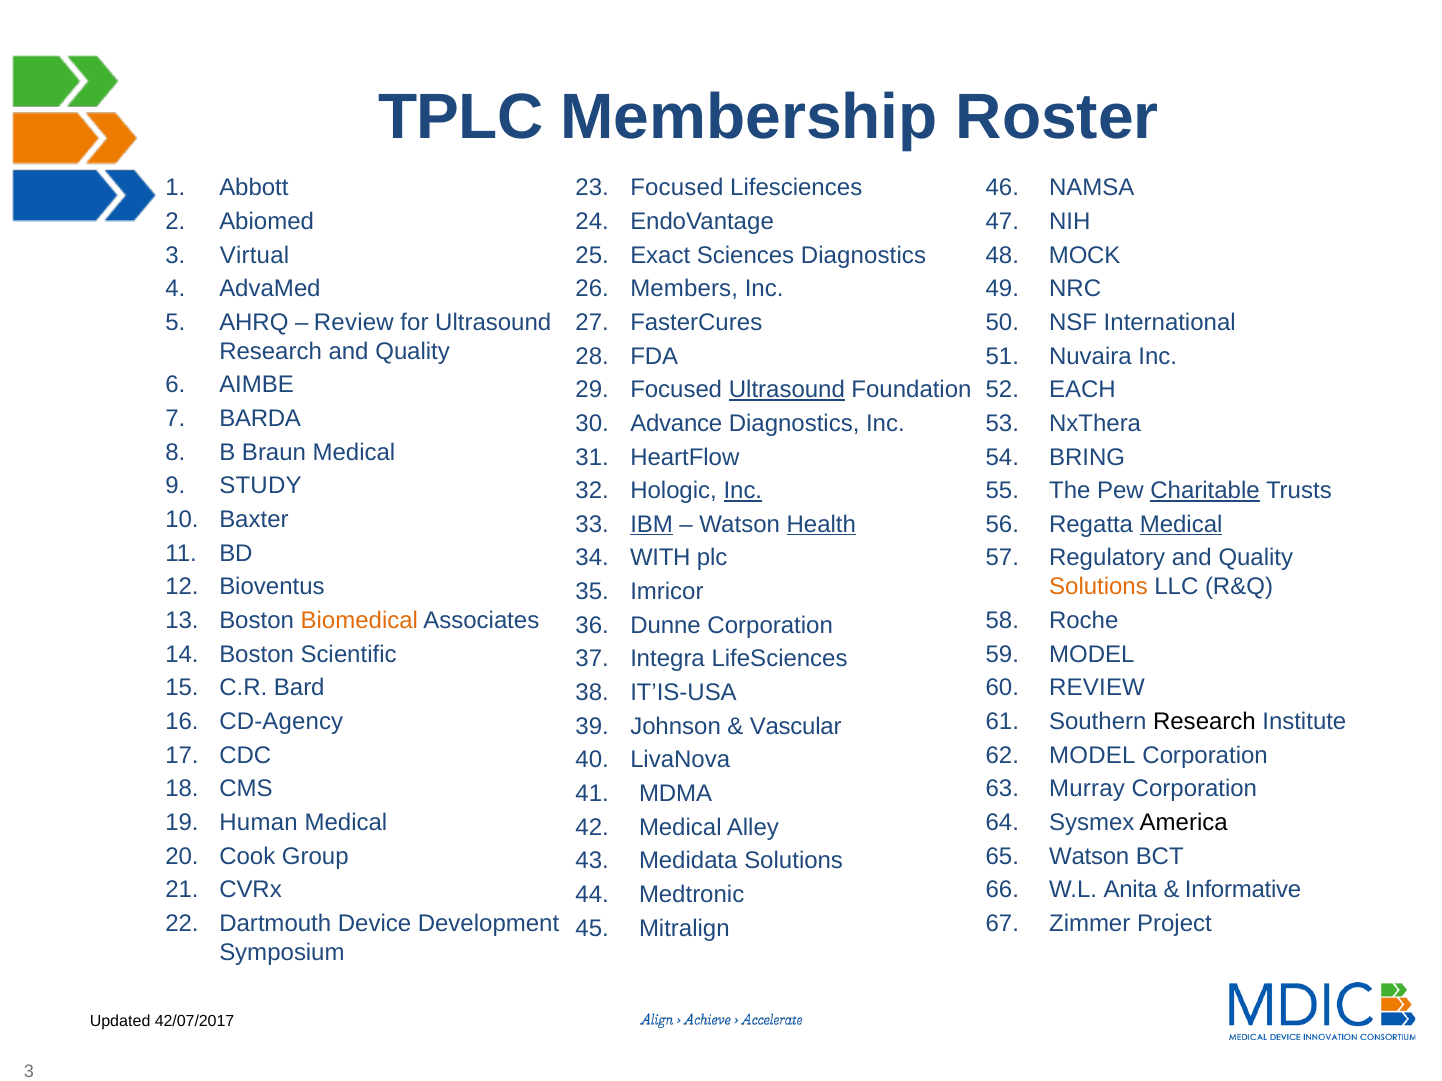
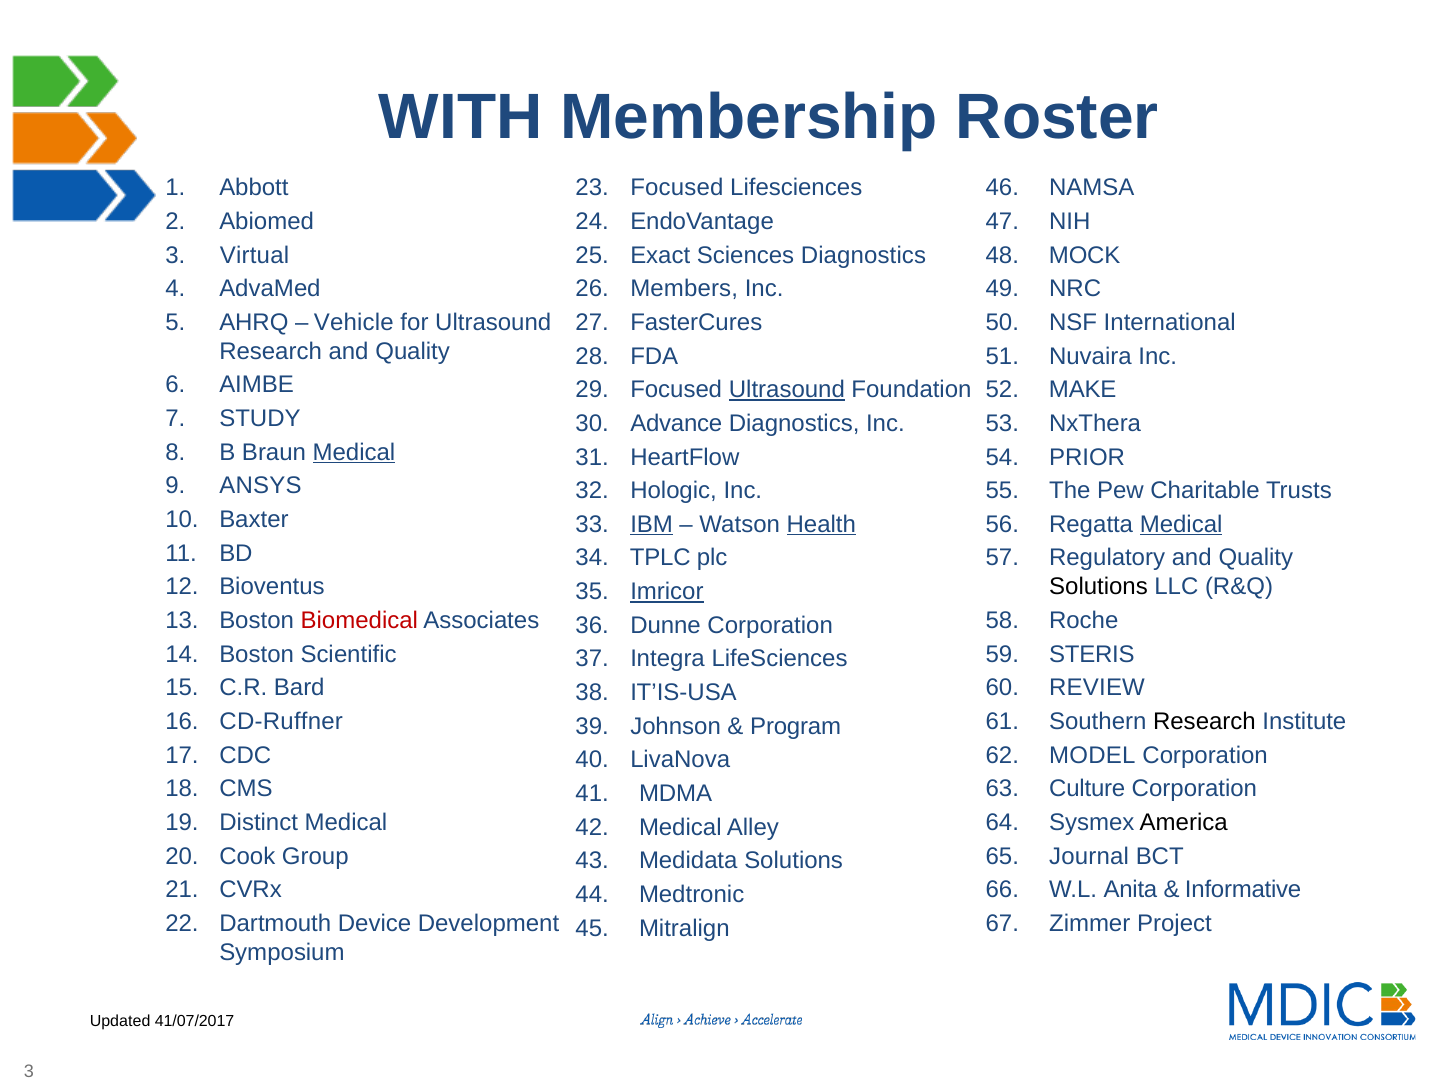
TPLC: TPLC -> WITH (461, 118)
Review: Review -> Vehicle (354, 323)
EACH: EACH -> MAKE (1083, 390)
BARDA: BARDA -> STUDY (260, 419)
Medical underline: none -> present (354, 452)
BRING: BRING -> PRIOR (1087, 457)
STUDY: STUDY -> ANSYS (260, 486)
Inc underline: present -> none (743, 491)
Charitable underline: present -> none (1205, 491)
WITH: WITH -> TPLC (660, 558)
Solutions colour: orange -> black (1098, 587)
Imricor underline: none -> present (667, 592)
Biomedical colour: orange -> red (359, 621)
MODEL: MODEL -> STERIS (1092, 654)
CD-Agency: CD-Agency -> CD-Ruffner (281, 722)
Vascular: Vascular -> Program (796, 727)
Murray: Murray -> Culture (1087, 789)
Human: Human -> Distinct (259, 823)
Watson: Watson -> Journal (1089, 856)
42/07/2017: 42/07/2017 -> 41/07/2017 (195, 1021)
